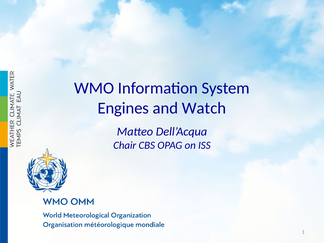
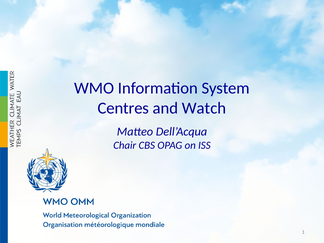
Engines: Engines -> Centres (123, 108)
